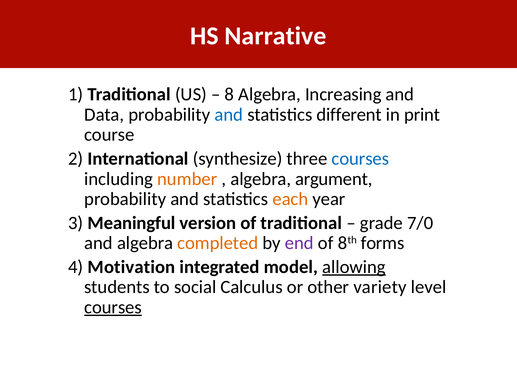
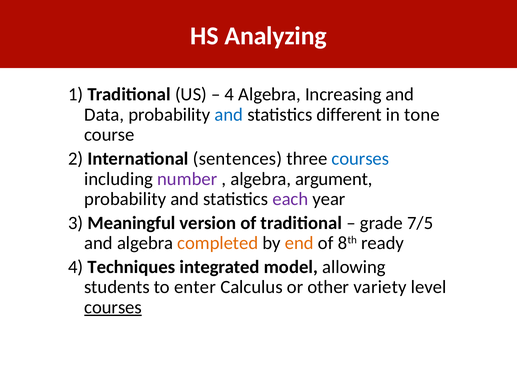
Narrative: Narrative -> Analyzing (276, 36)
8: 8 -> 4 (229, 94)
print: print -> tone (422, 115)
synthesize: synthesize -> sentences (237, 159)
number colour: orange -> purple (187, 179)
each colour: orange -> purple (290, 199)
7/0: 7/0 -> 7/5 (420, 223)
end colour: purple -> orange (299, 243)
forms: forms -> ready (382, 243)
Motivation: Motivation -> Techniques (131, 267)
allowing underline: present -> none (354, 267)
social: social -> enter (195, 287)
